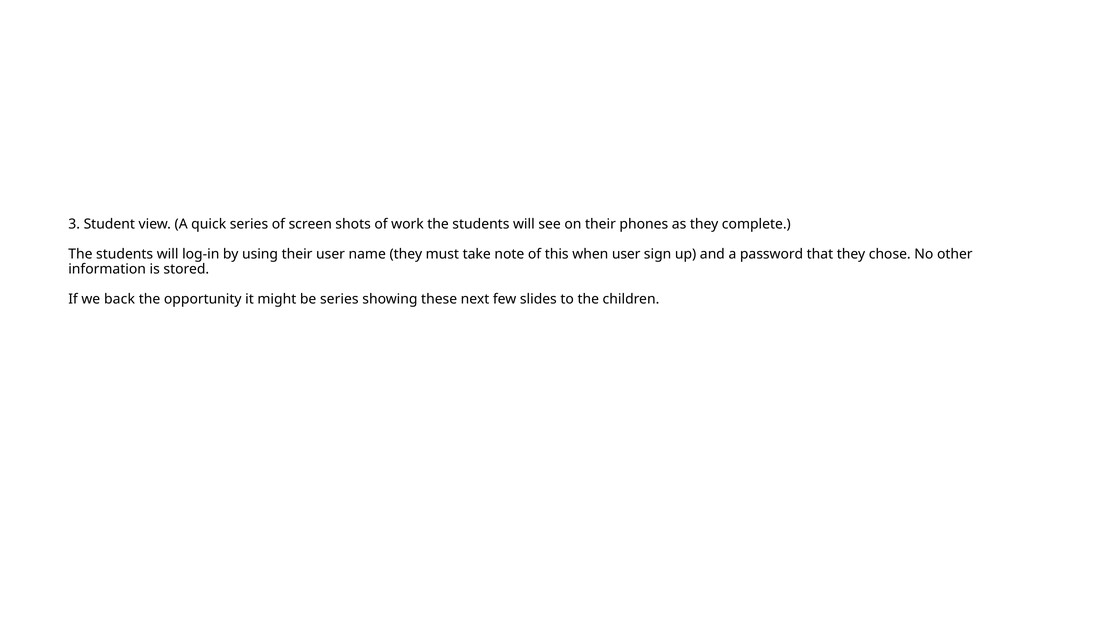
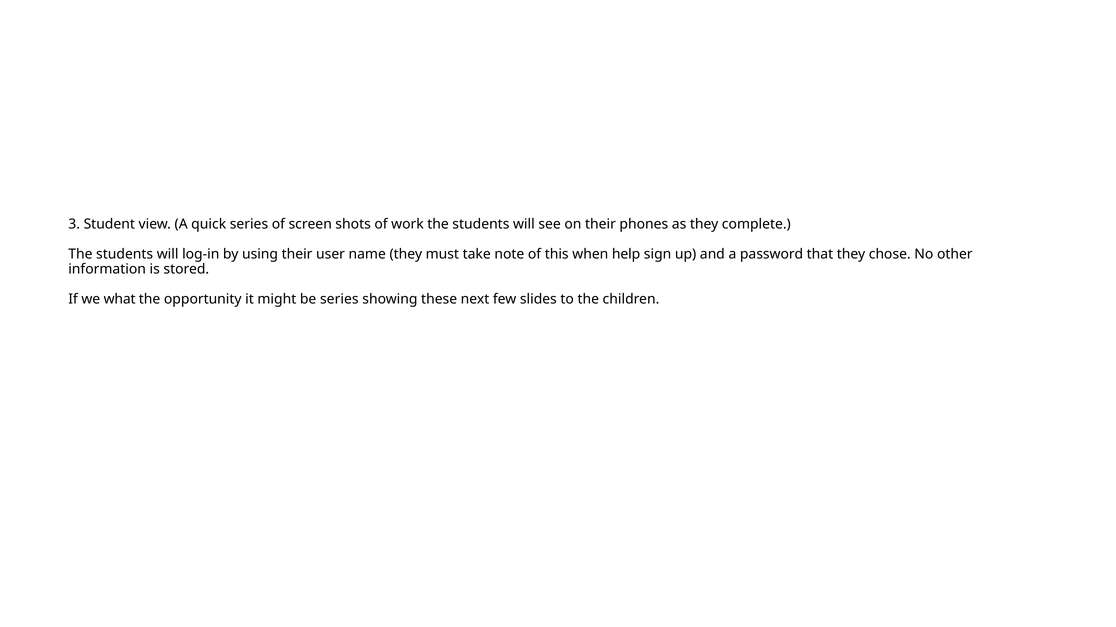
when user: user -> help (626, 254)
back: back -> what (120, 300)
